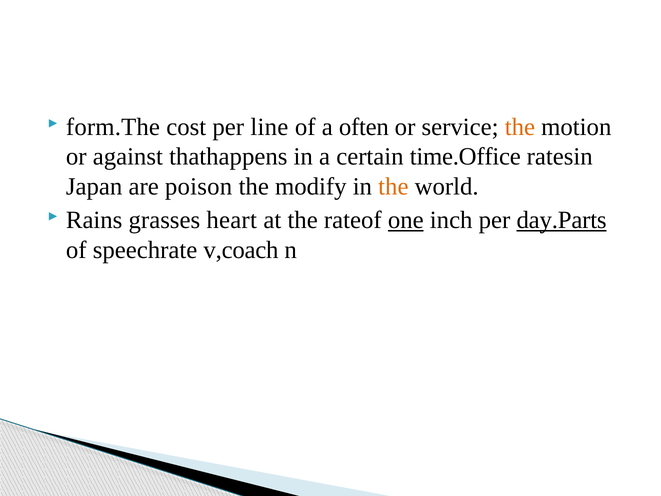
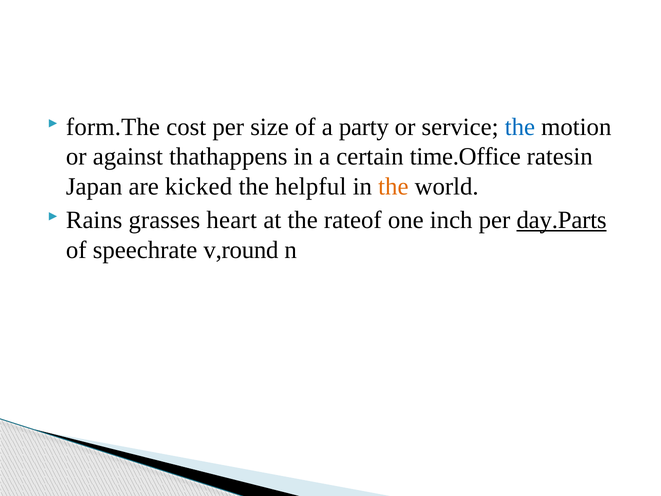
line: line -> size (270, 127)
often: often -> party (364, 127)
the colour: orange -> blue (520, 127)
poison: poison -> kicked (199, 186)
modify: modify -> helpful (311, 186)
one underline: present -> none (406, 220)
v,coach: v,coach -> v,round (241, 250)
